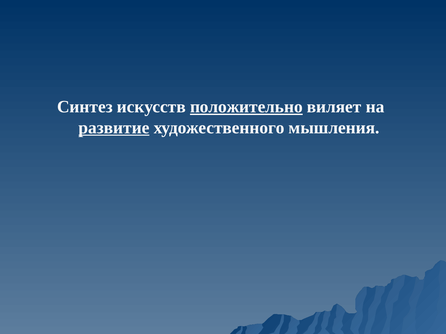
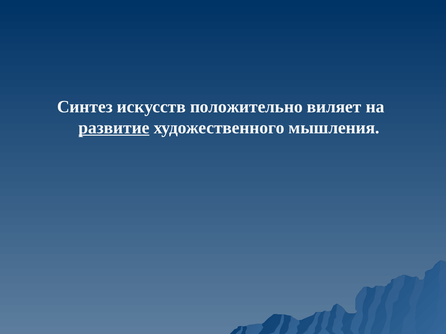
положительно underline: present -> none (246, 107)
